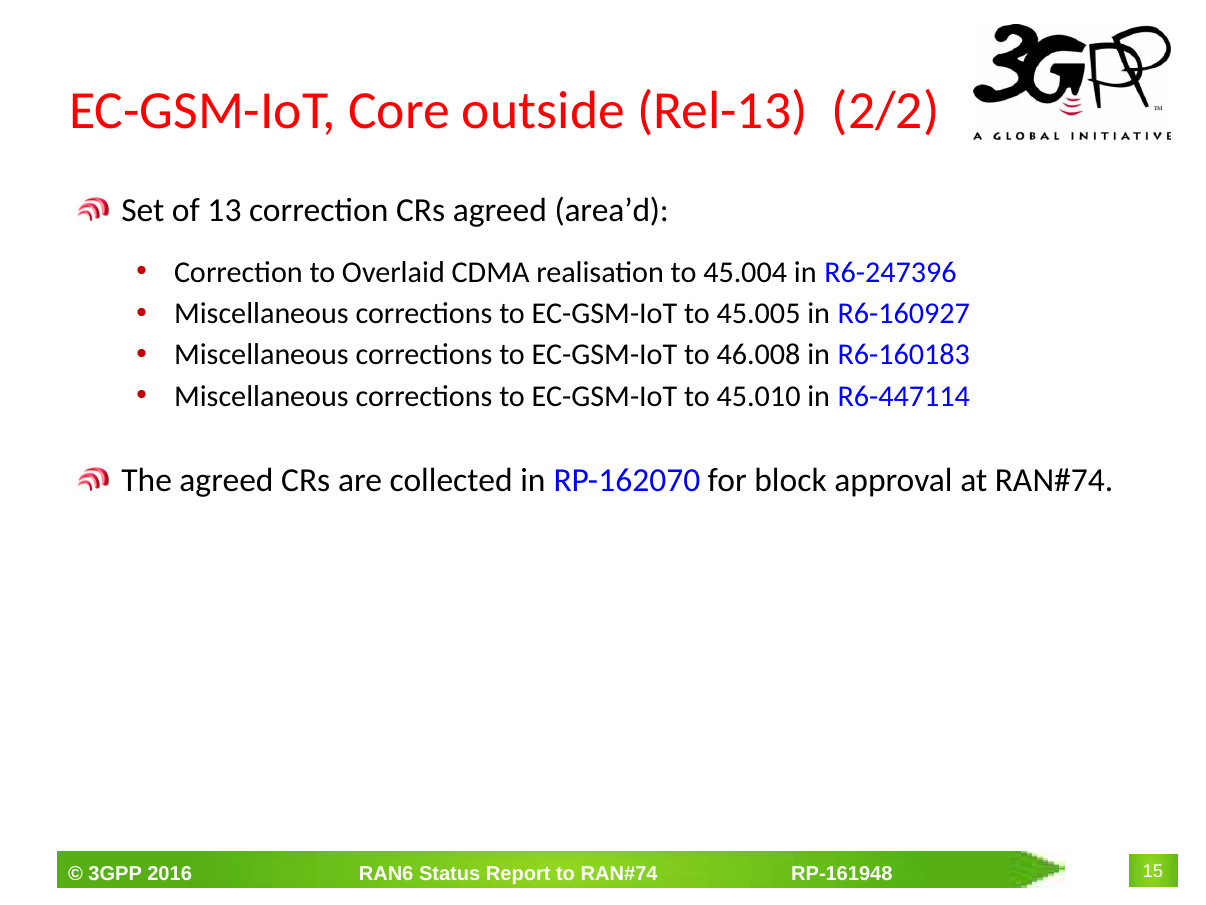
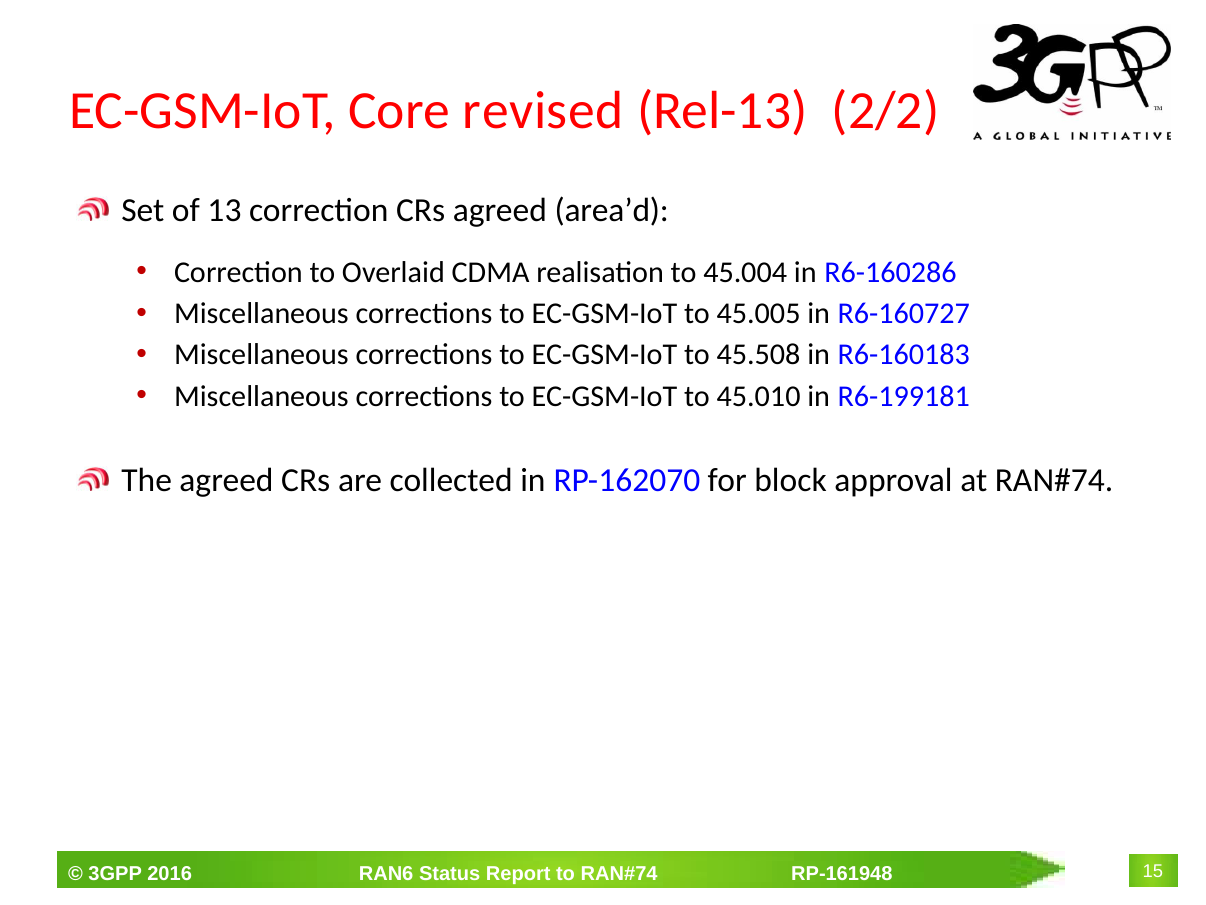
outside: outside -> revised (543, 110)
R6-247396: R6-247396 -> R6-160286 (891, 272)
R6-160927: R6-160927 -> R6-160727 (904, 314)
46.008: 46.008 -> 45.508 (759, 355)
R6-447114: R6-447114 -> R6-199181 (904, 396)
